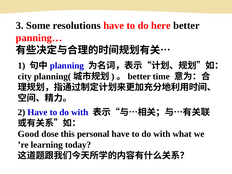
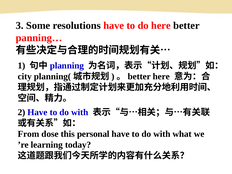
better time: time -> here (161, 77)
Good: Good -> From (29, 134)
